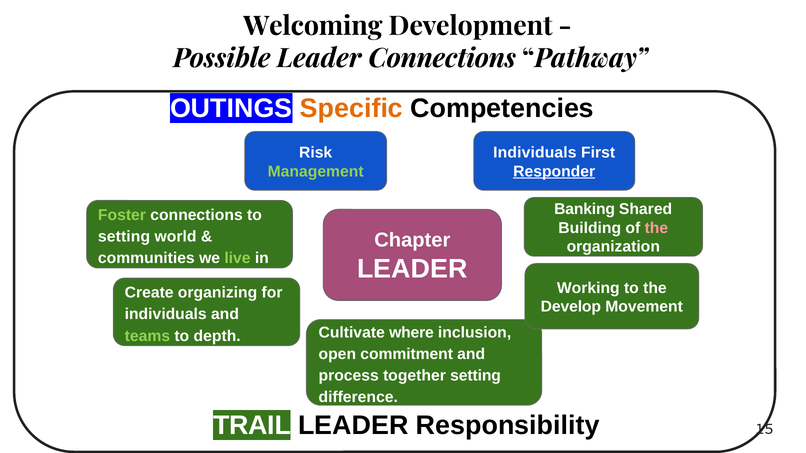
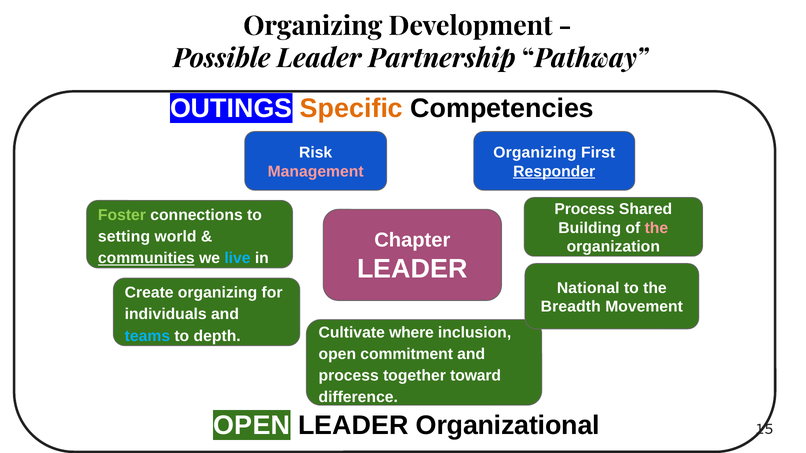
Welcoming: Welcoming -> Organizing (313, 26)
Leader Connections: Connections -> Partnership (442, 58)
Individuals: Individuals -> Organizing (535, 153)
Management colour: light green -> pink (316, 171)
Banking: Banking -> Process (585, 209)
communities underline: none -> present (146, 258)
live colour: light green -> light blue (237, 258)
Working: Working -> National (588, 288)
Develop: Develop -> Breadth (571, 307)
teams colour: light green -> light blue (147, 336)
together setting: setting -> toward (476, 376)
TRAIL: TRAIL -> OPEN (252, 426)
Responsibility: Responsibility -> Organizational (508, 426)
